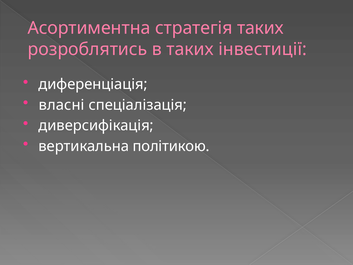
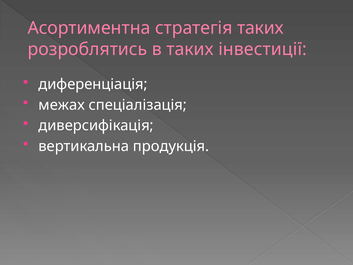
власні: власні -> межах (62, 105)
політикою: політикою -> продукція (171, 146)
